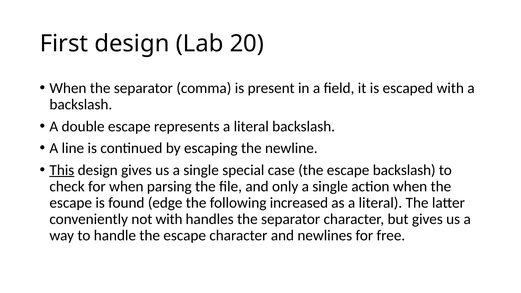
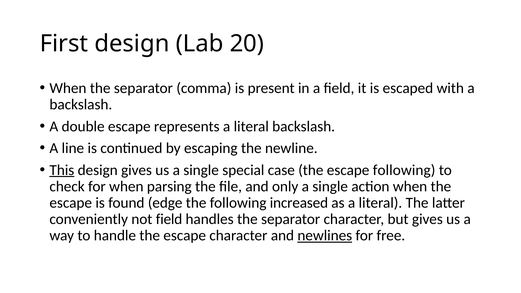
escape backslash: backslash -> following (404, 170)
not with: with -> field (169, 219)
newlines underline: none -> present (325, 236)
